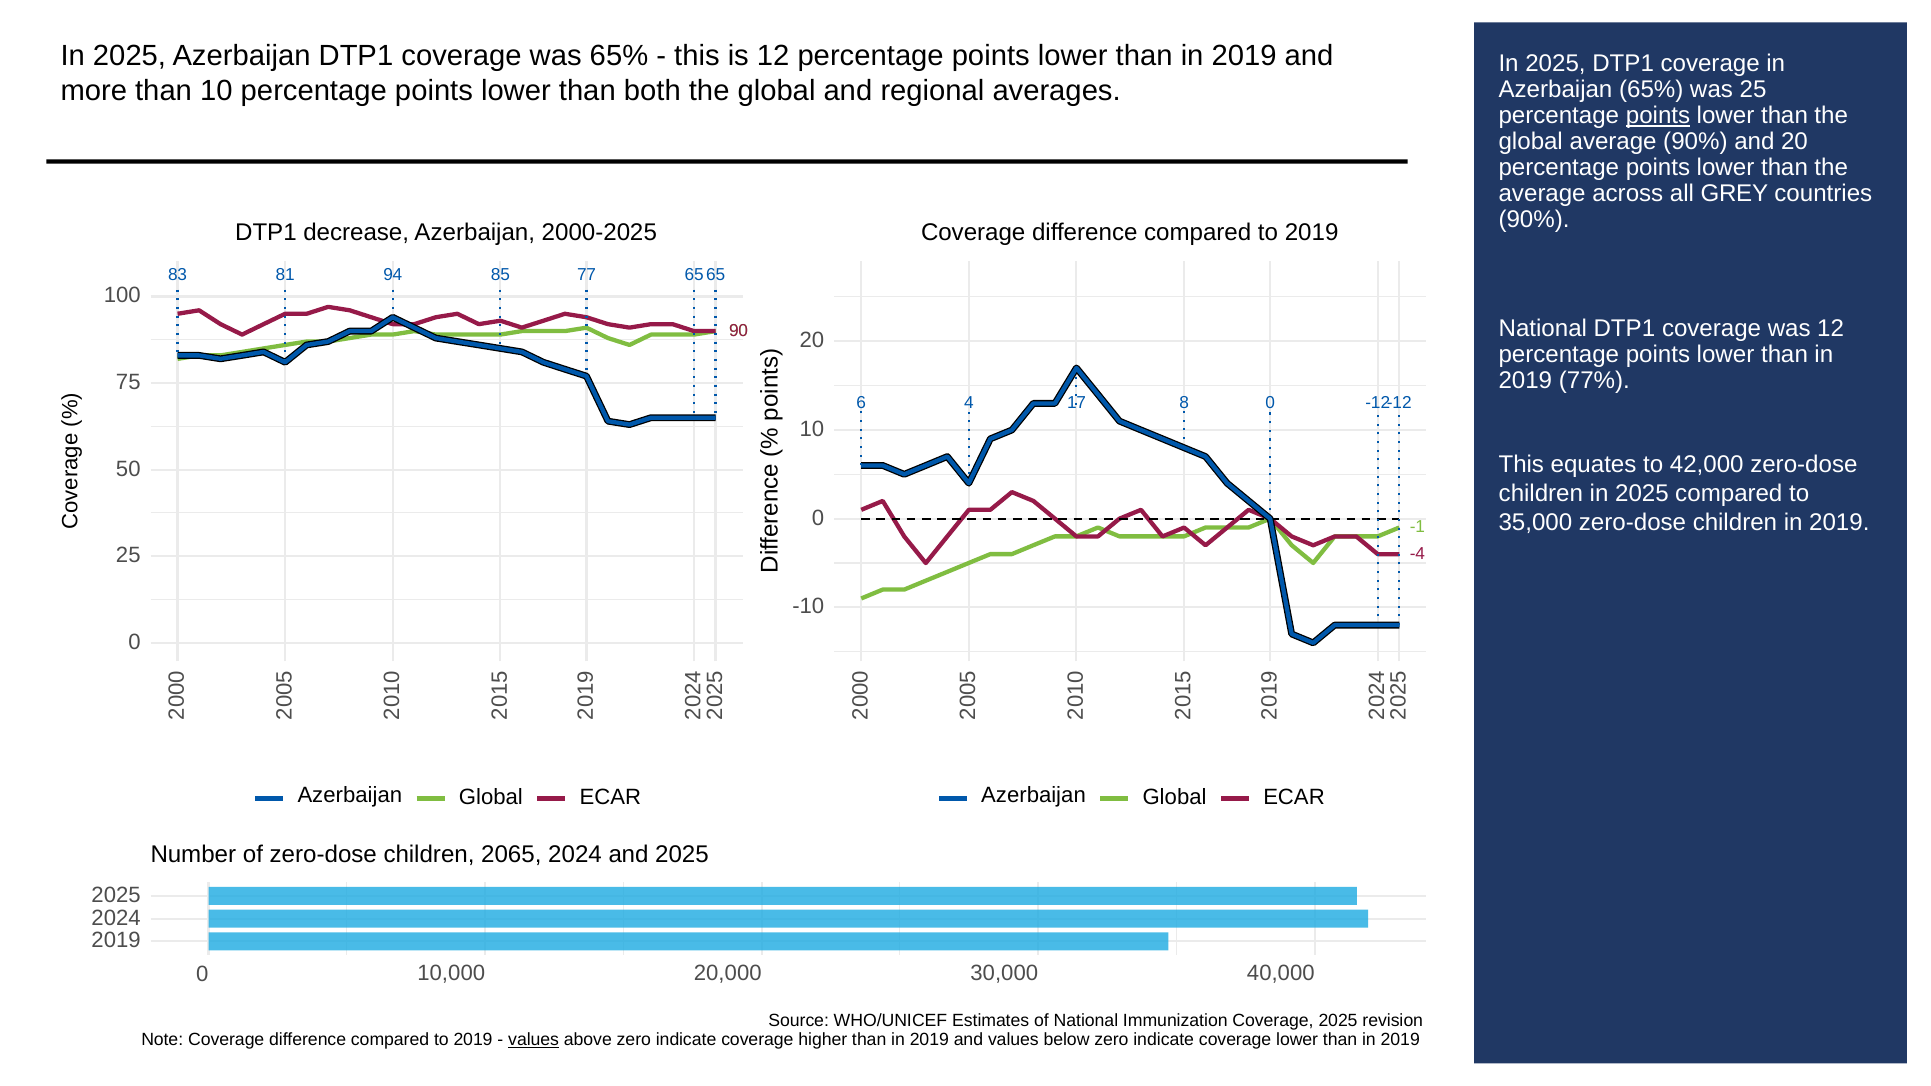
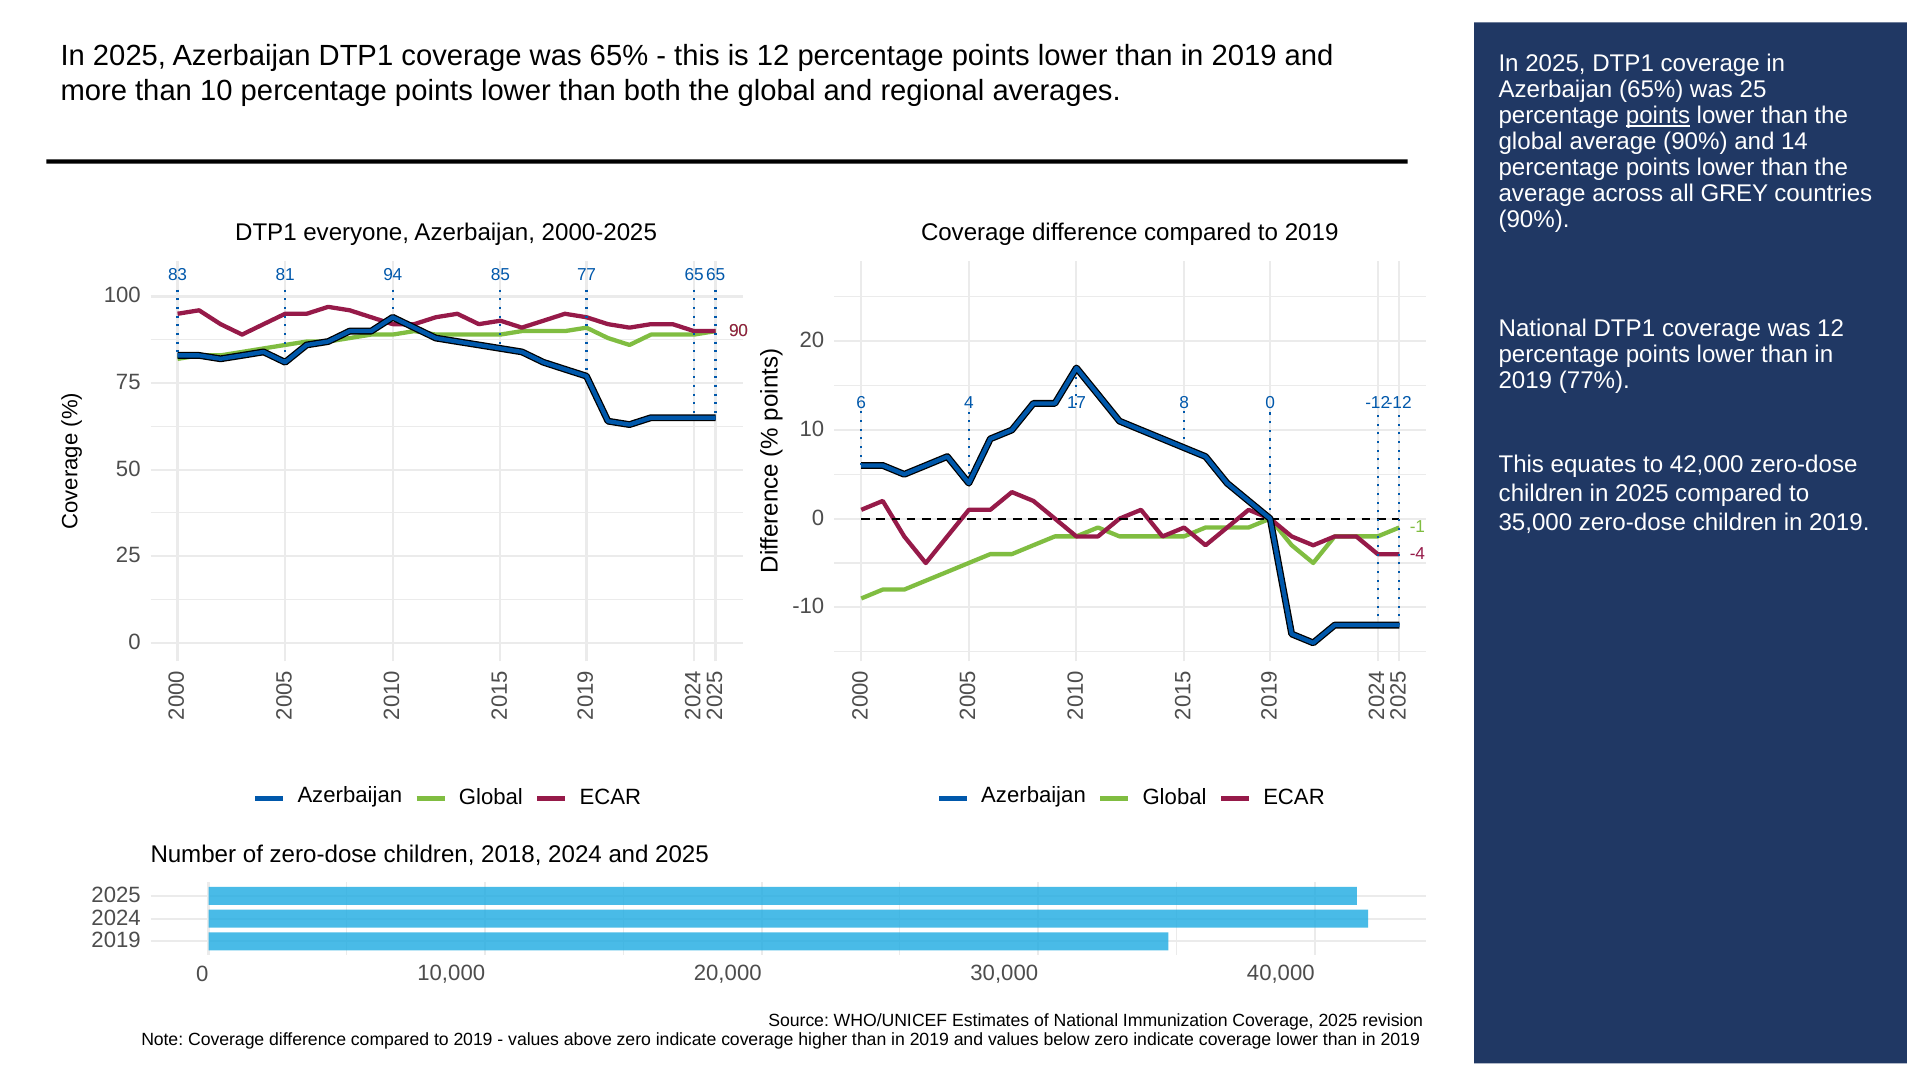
and 20: 20 -> 14 (1794, 142)
decrease: decrease -> everyone (356, 233)
2065: 2065 -> 2018 (511, 855)
values underline: present -> none (534, 1040)
